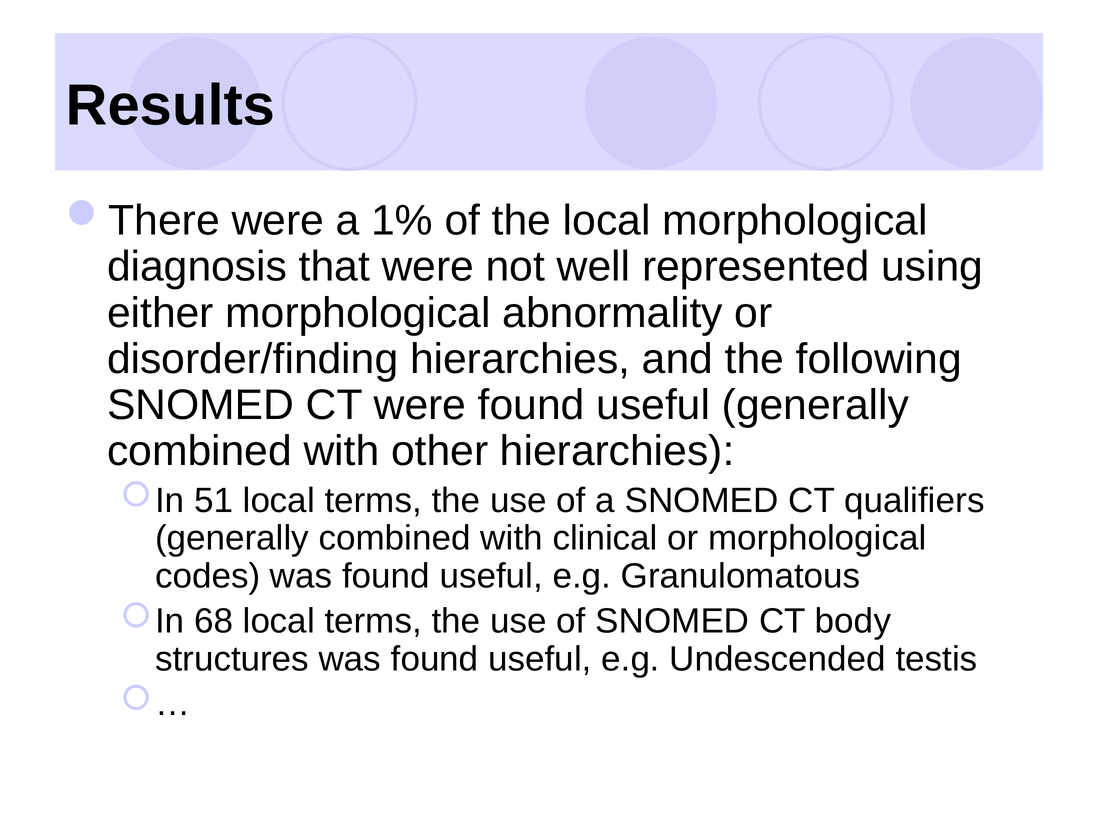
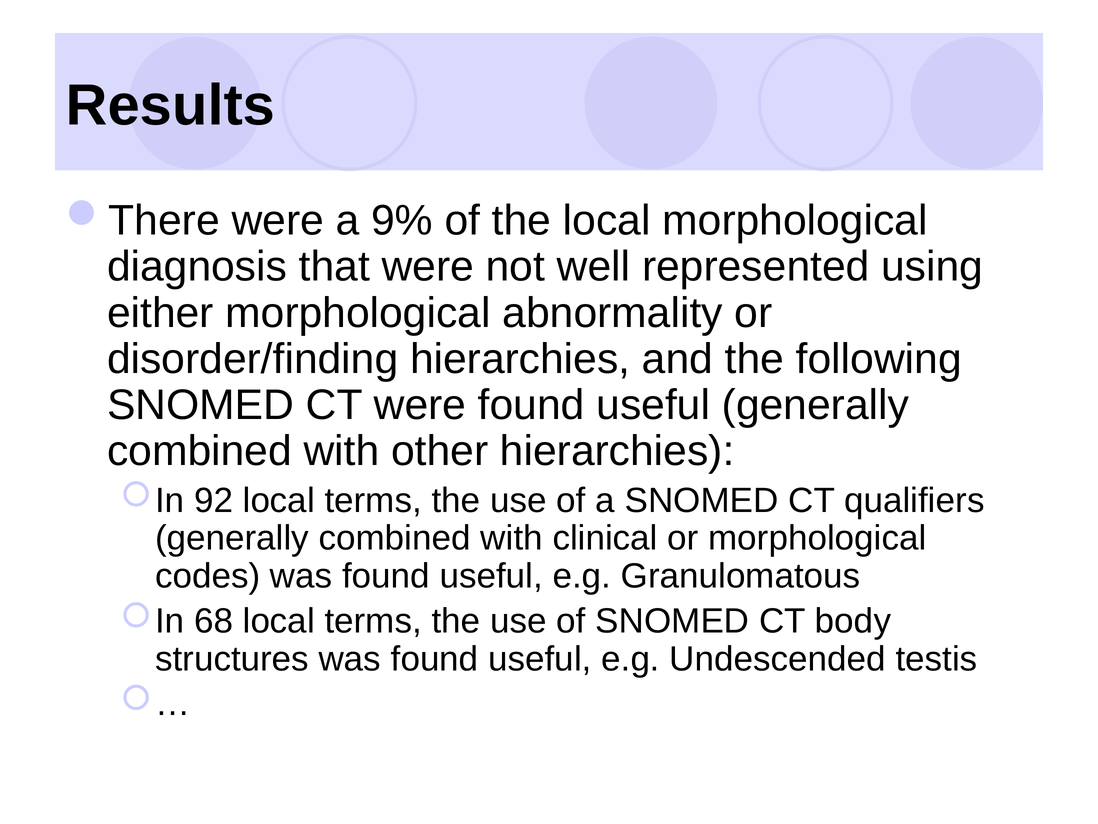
1%: 1% -> 9% (402, 220)
51: 51 -> 92 (214, 500)
